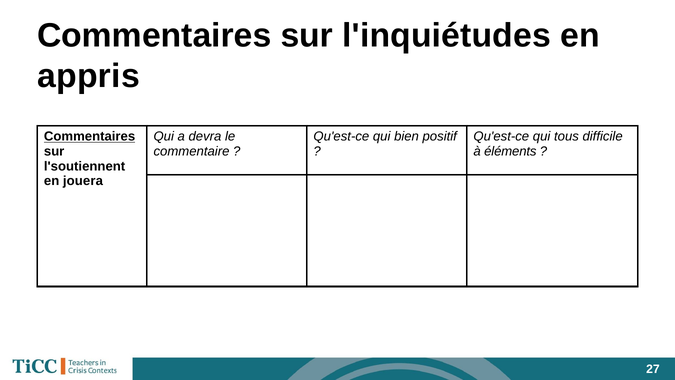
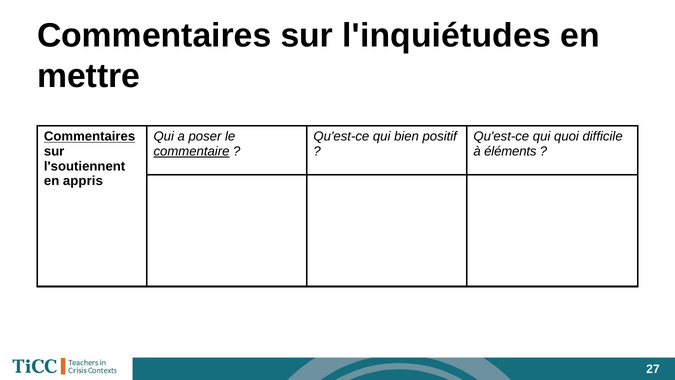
appris: appris -> mettre (89, 76)
devra: devra -> poser (205, 137)
tous: tous -> quoi (566, 137)
commentaire underline: none -> present (191, 151)
jouera: jouera -> appris (83, 181)
